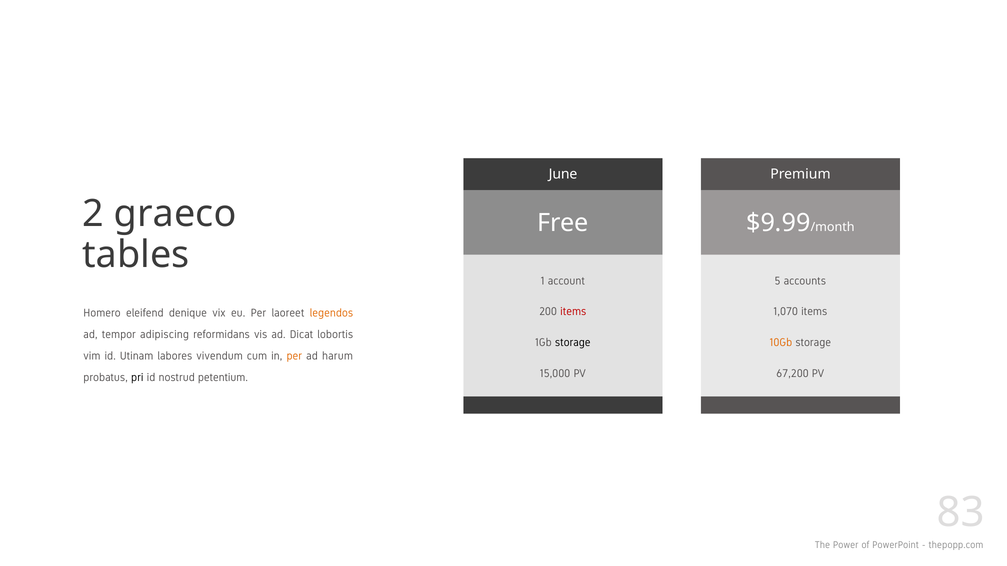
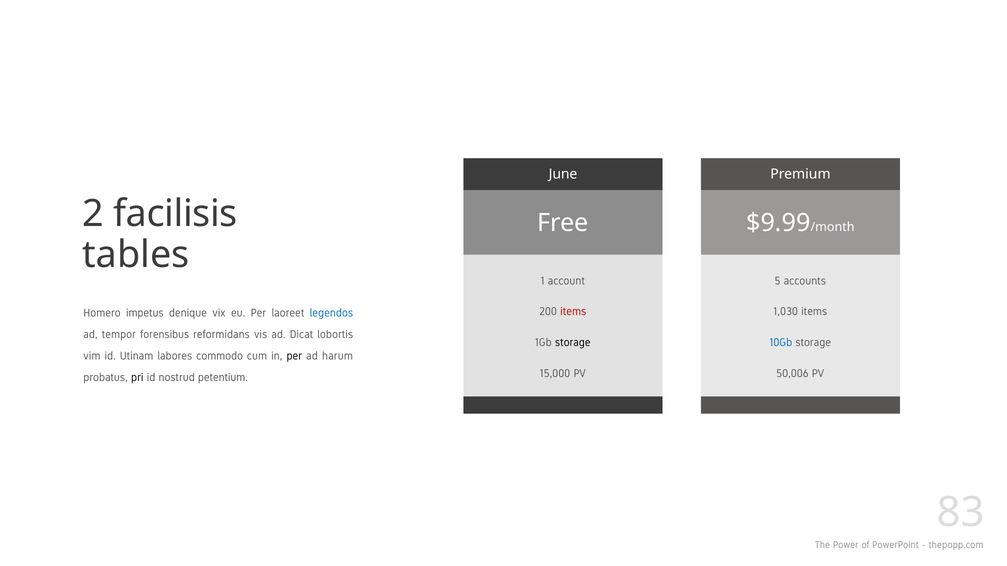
graeco: graeco -> facilisis (175, 214)
1,070: 1,070 -> 1,030 (786, 312)
eleifend: eleifend -> impetus (145, 313)
legendos colour: orange -> blue (331, 313)
adipiscing: adipiscing -> forensibus (165, 335)
10Gb colour: orange -> blue (781, 343)
vivendum: vivendum -> commodo (220, 356)
per colour: orange -> black (294, 356)
67,200: 67,200 -> 50,006 (792, 374)
